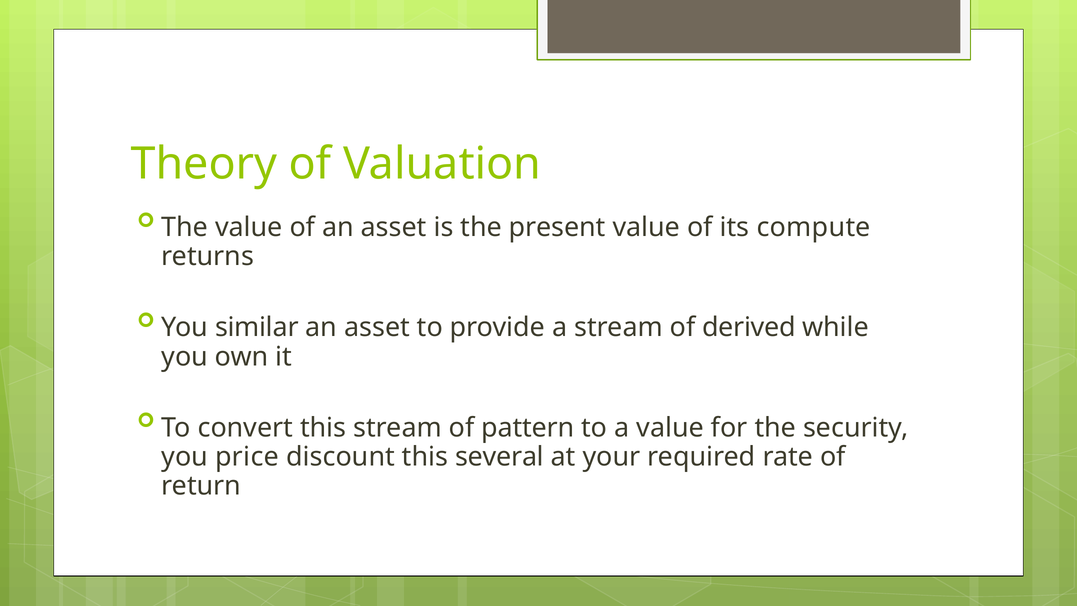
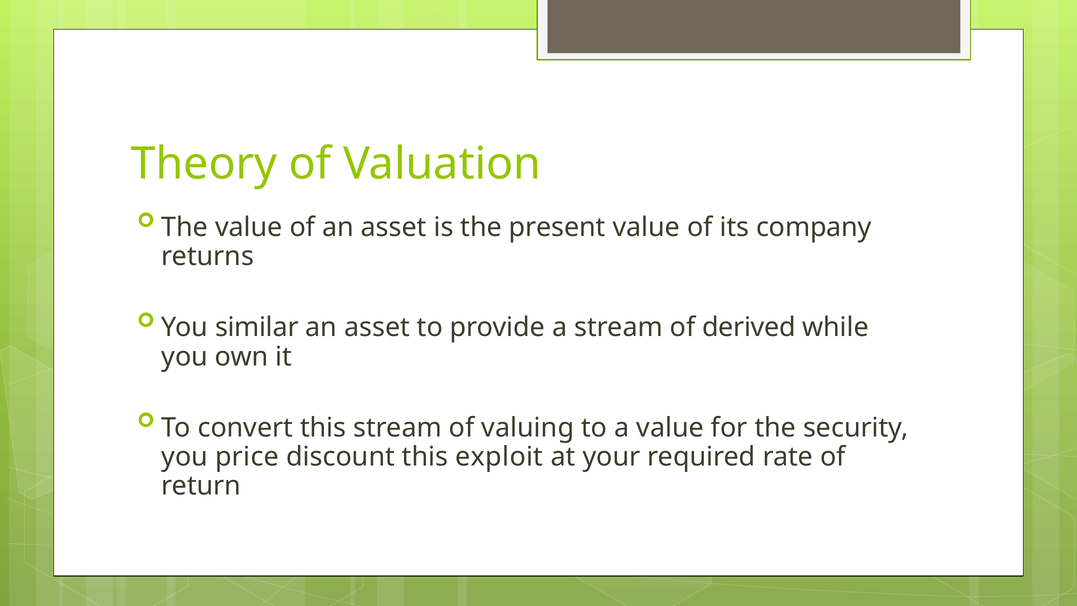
compute: compute -> company (814, 227)
pattern: pattern -> valuing (528, 428)
several: several -> exploit (499, 457)
